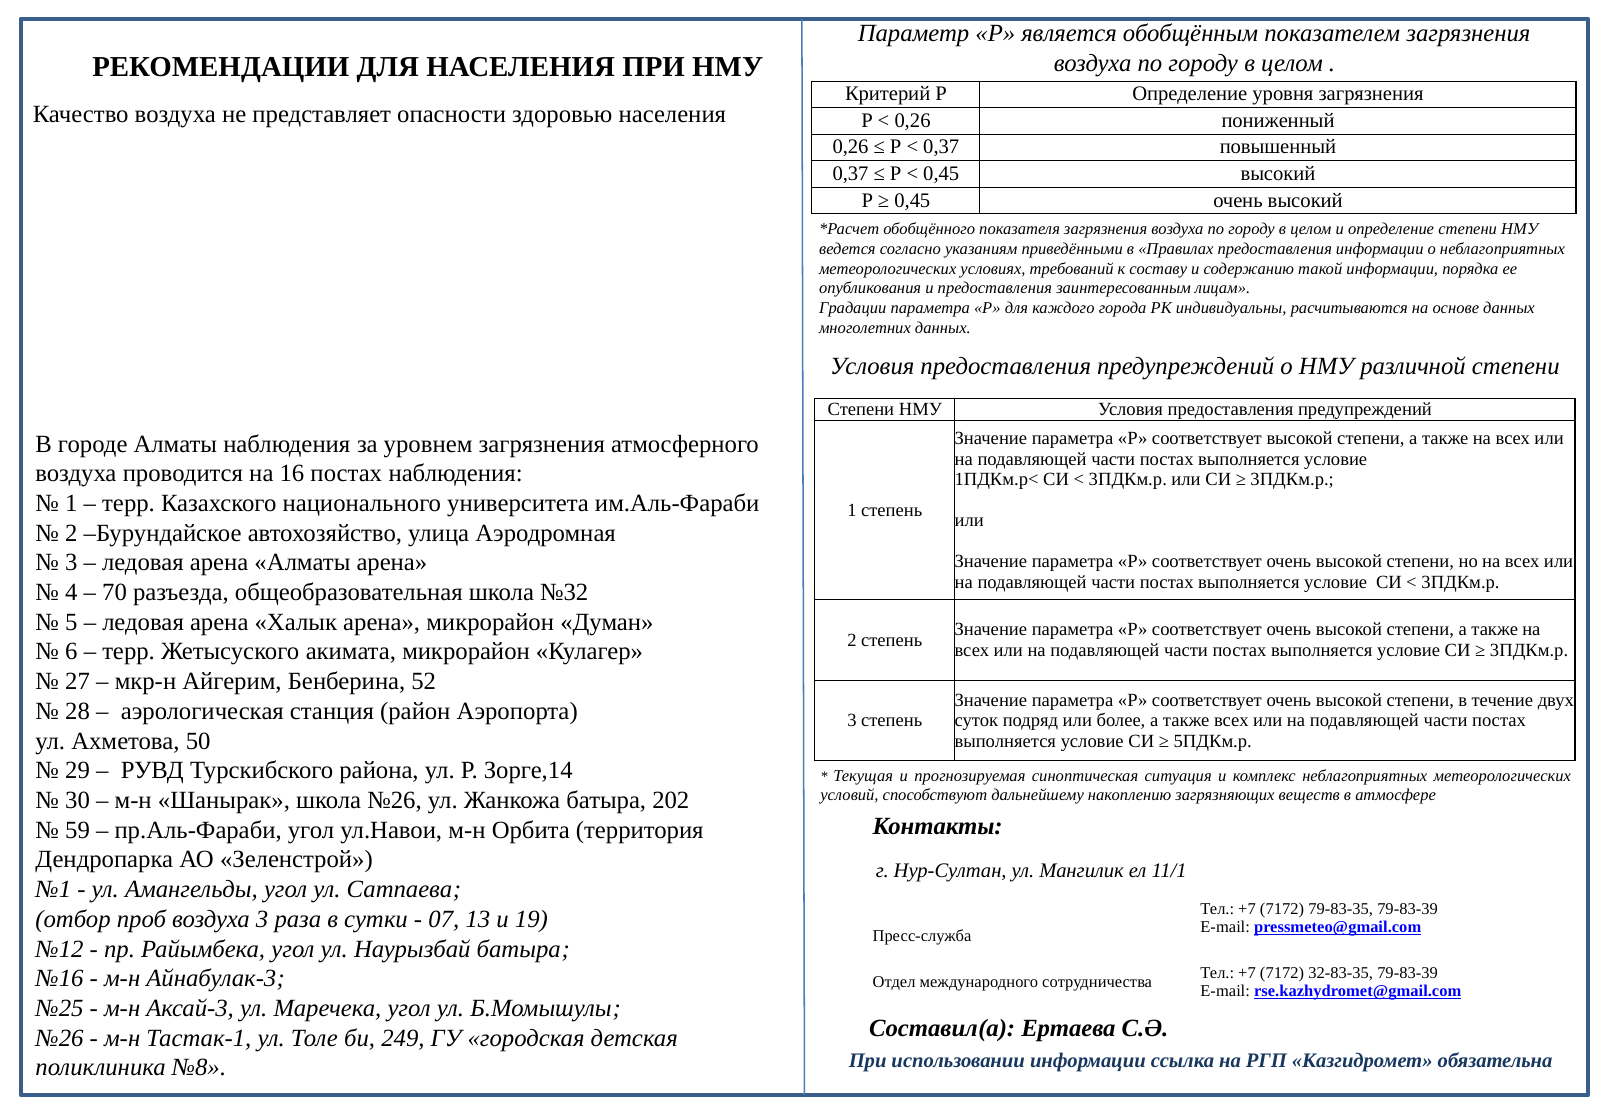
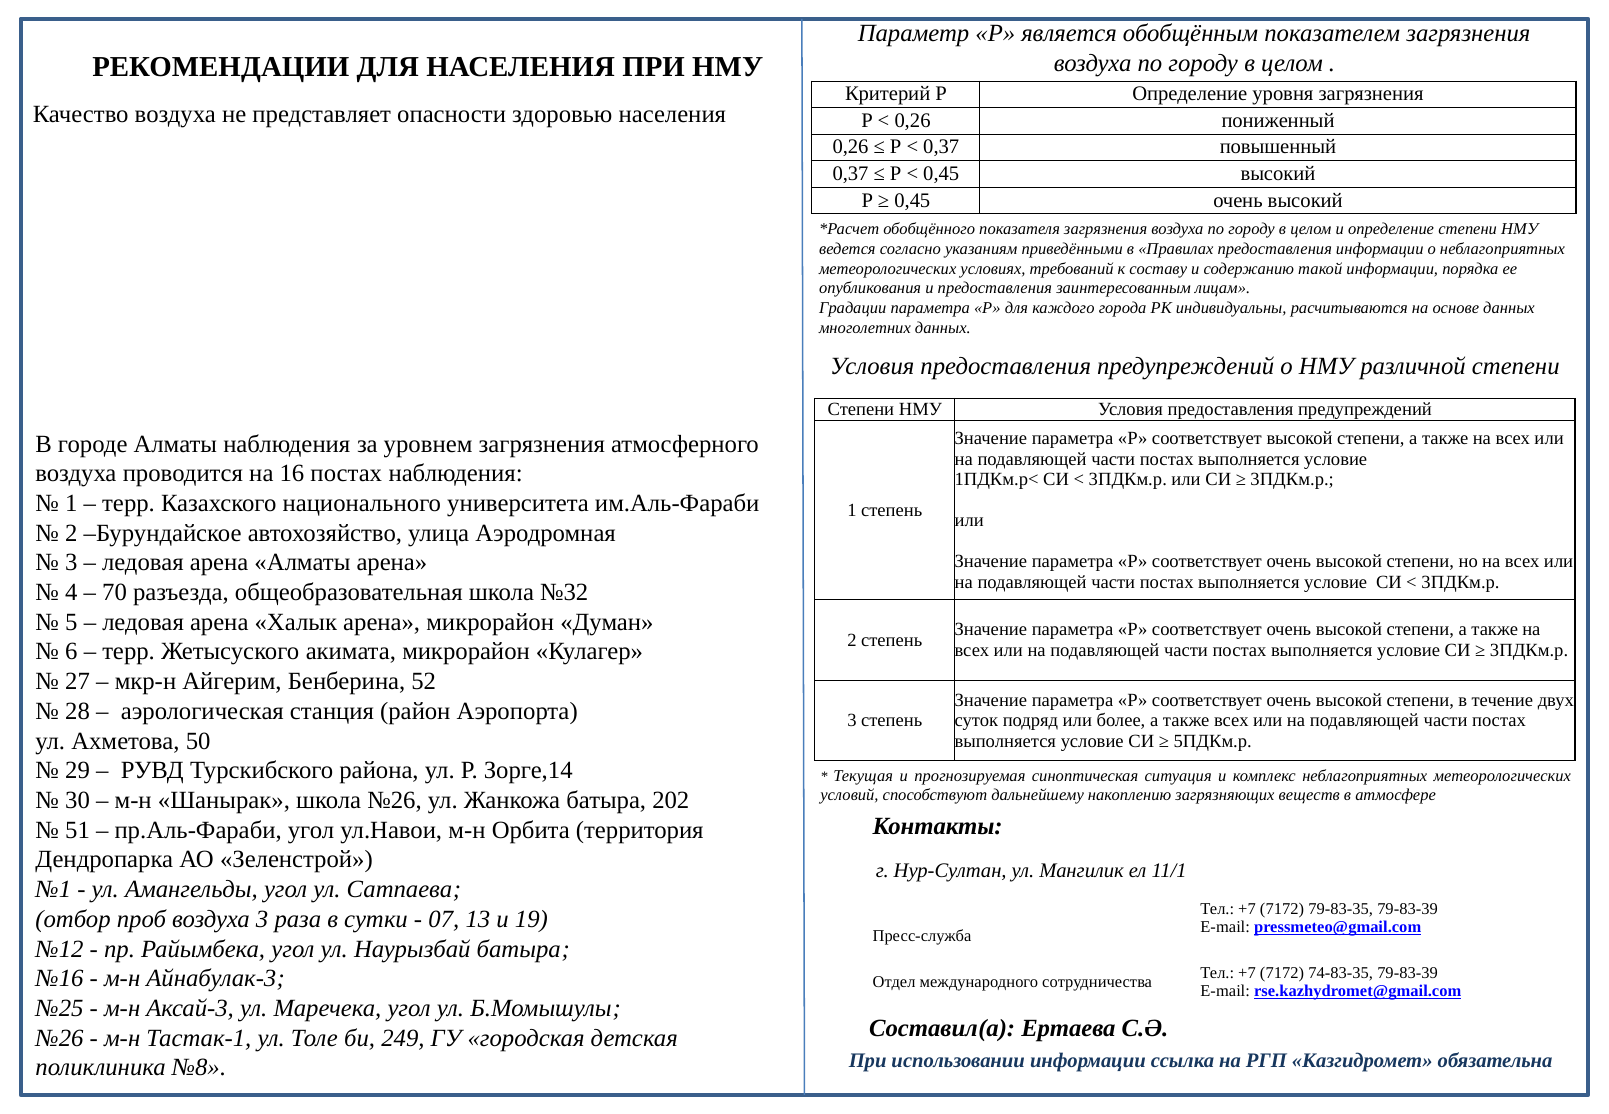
59: 59 -> 51 (78, 830)
32-83-35: 32-83-35 -> 74-83-35 (1341, 973)
